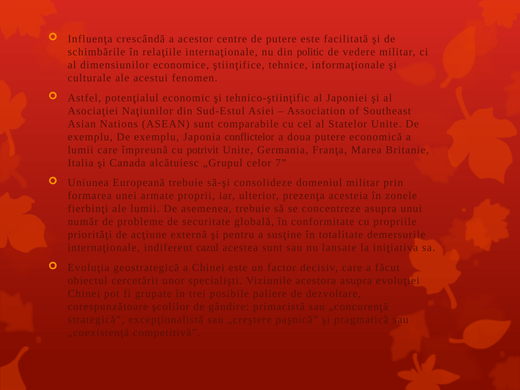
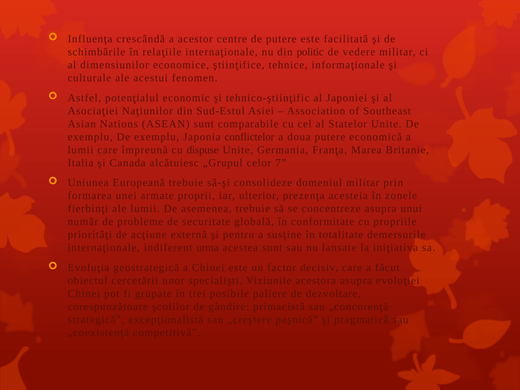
potrivit: potrivit -> dispuse (203, 150)
cazul: cazul -> urma (207, 248)
